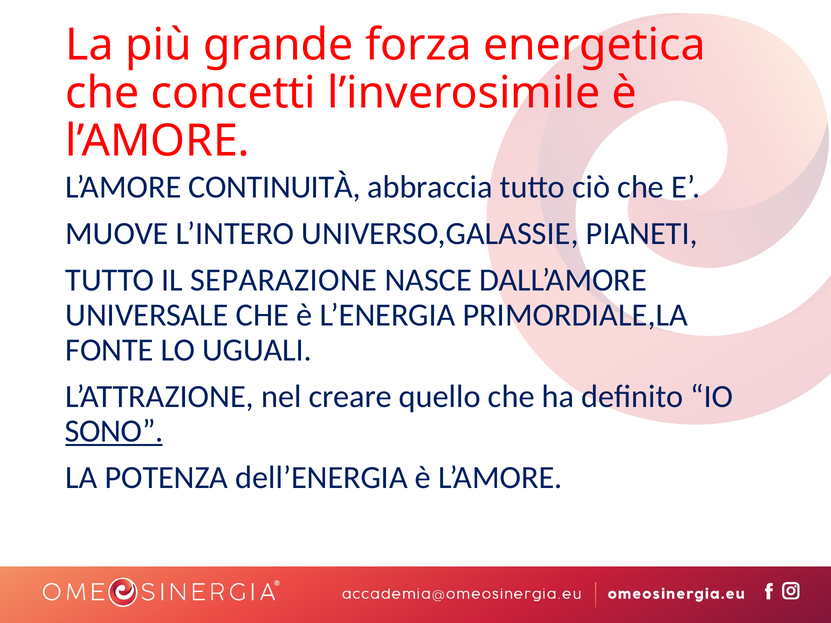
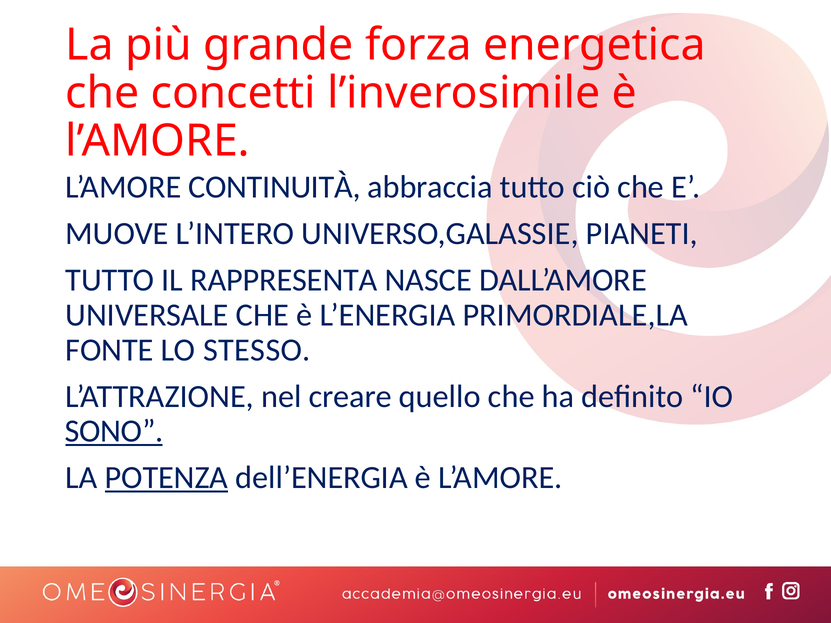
SEPARAZIONE: SEPARAZIONE -> RAPPRESENTA (284, 280)
UGUALI: UGUALI -> STESSO (257, 350)
POTENZA underline: none -> present (167, 478)
